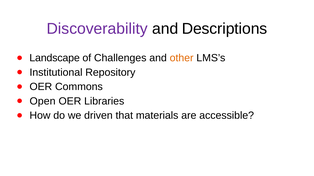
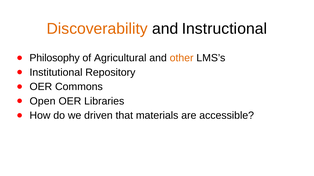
Discoverability colour: purple -> orange (97, 29)
Descriptions: Descriptions -> Instructional (224, 29)
Landscape: Landscape -> Philosophy (55, 58)
Challenges: Challenges -> Agricultural (120, 58)
